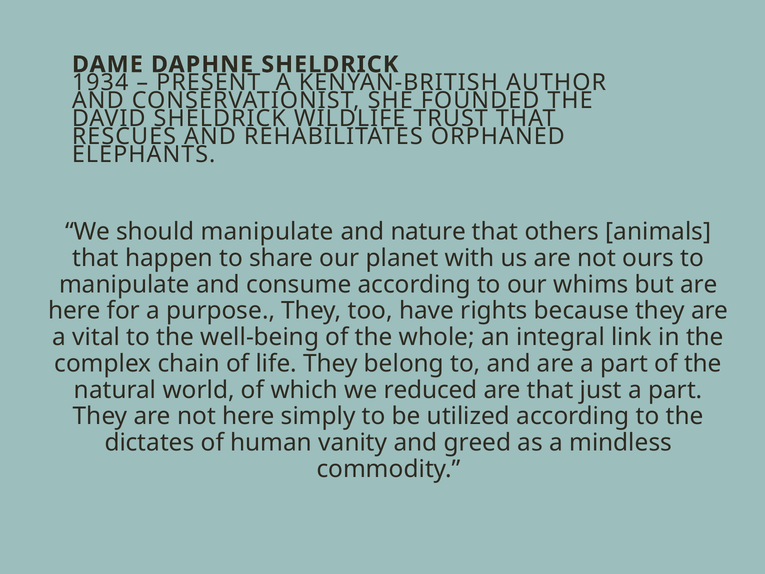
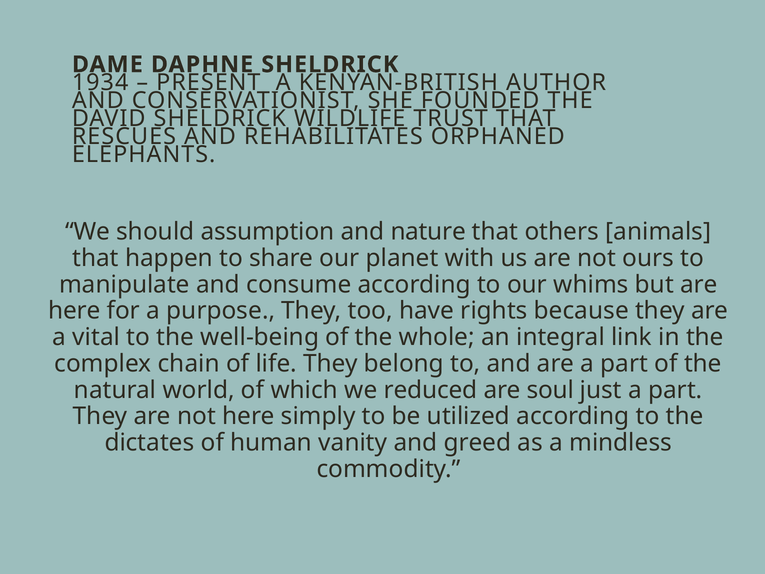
should manipulate: manipulate -> assumption (267, 232)
are that: that -> soul (550, 390)
